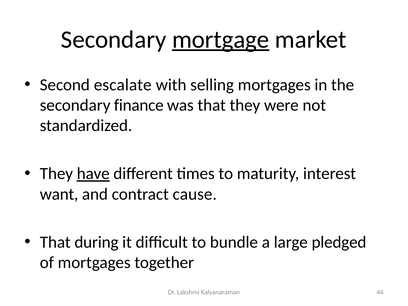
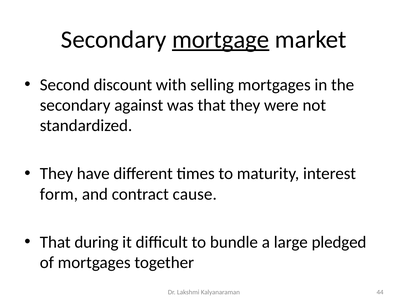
escalate: escalate -> discount (123, 85)
finance: finance -> against (139, 105)
have underline: present -> none (93, 174)
want: want -> form (59, 194)
